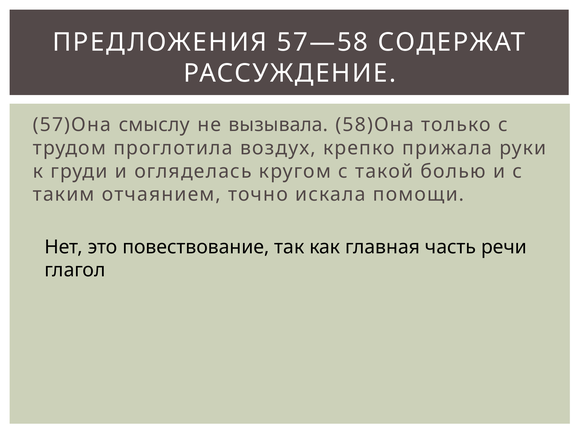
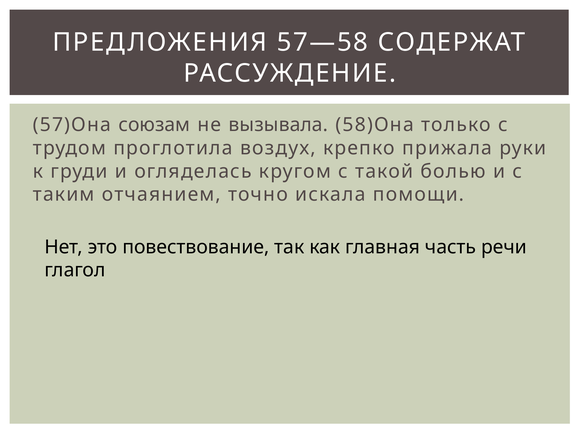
смыслу: смыслу -> союзам (154, 125)
